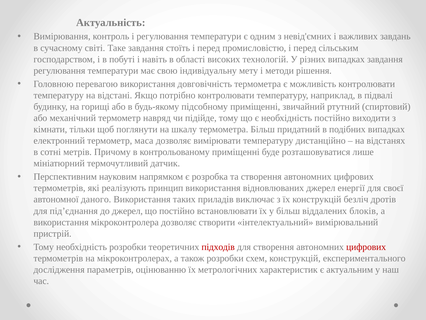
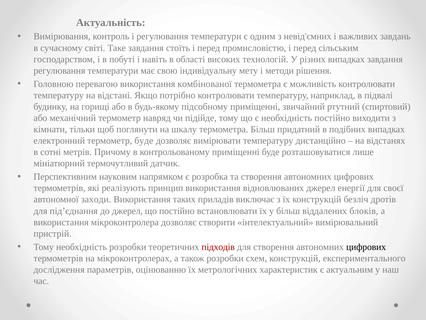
довговічність: довговічність -> комбінованої (205, 84)
термометр маса: маса -> буде (144, 141)
даного: даного -> заходи (96, 199)
цифрових colour: red -> black (366, 247)
